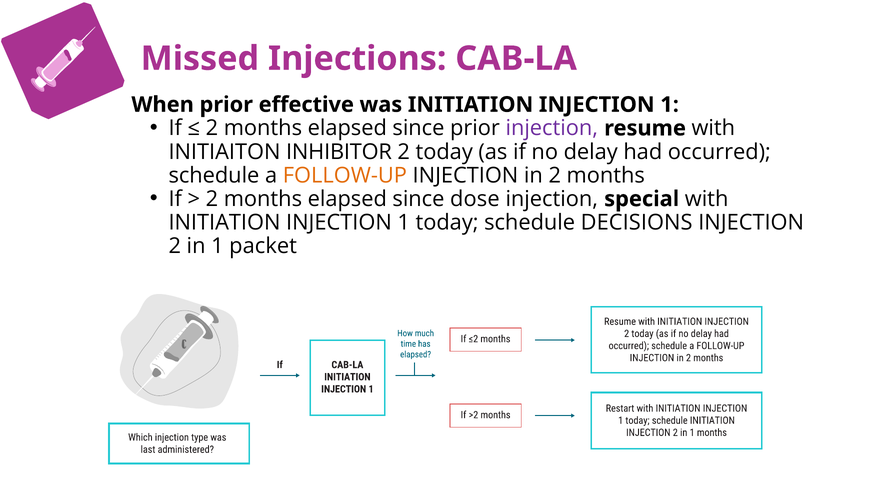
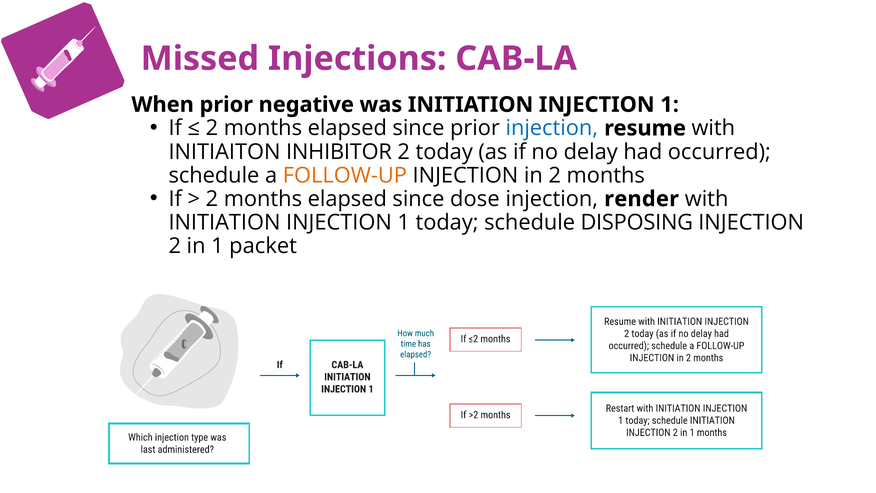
effective: effective -> negative (306, 105)
injection colour: purple -> blue (552, 128)
special: special -> render (642, 199)
DECISIONS: DECISIONS -> DISPOSING (637, 222)
